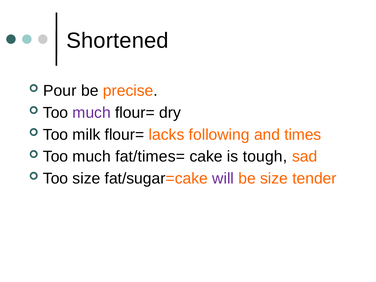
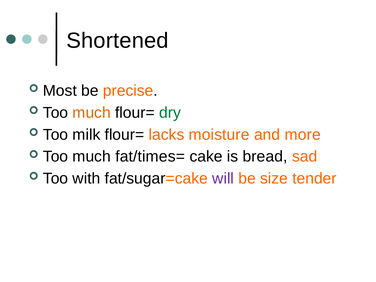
Pour: Pour -> Most (60, 91)
much colour: purple -> orange (92, 113)
dry colour: black -> green (170, 113)
following: following -> moisture (219, 135)
times: times -> more (303, 135)
tough: tough -> bread (265, 157)
Too size: size -> with (86, 178)
